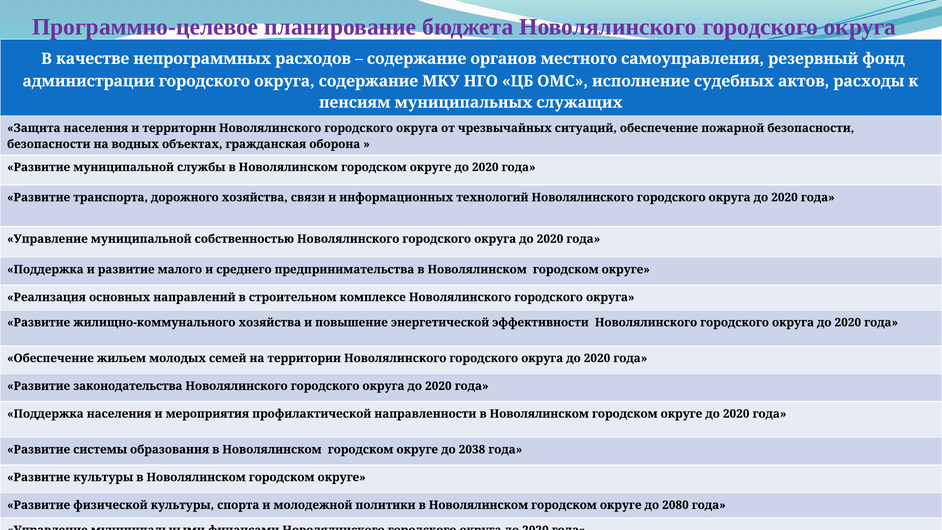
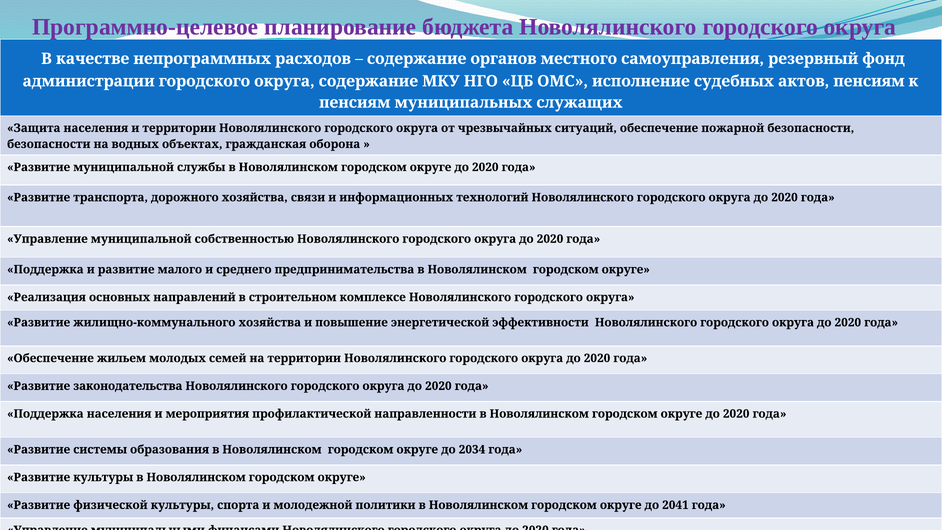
актов расходы: расходы -> пенсиям (869, 81)
2038: 2038 -> 2034 (472, 449)
2080: 2080 -> 2041 (675, 505)
